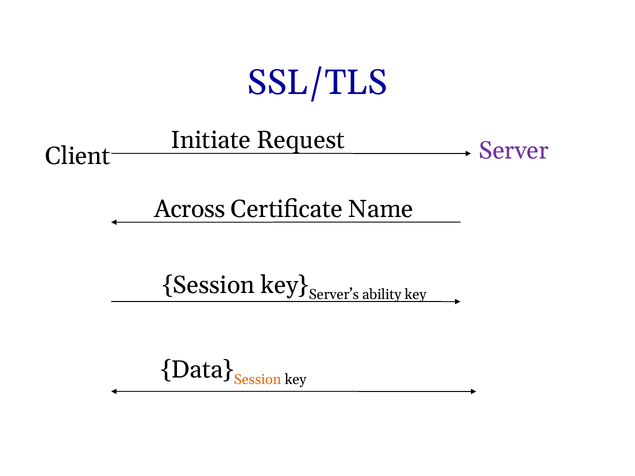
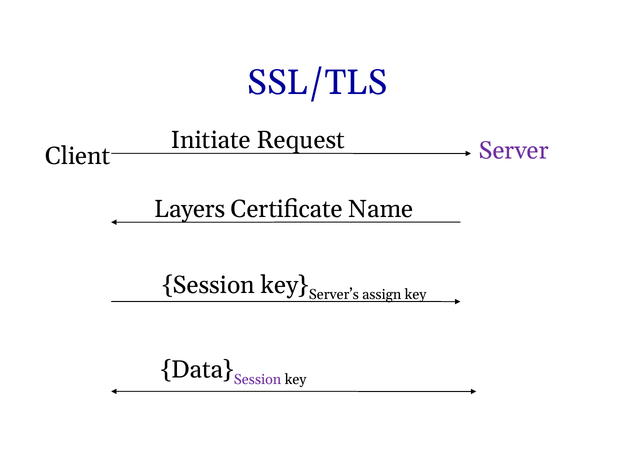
Across: Across -> Layers (190, 209)
ability: ability -> assign (382, 295)
Session colour: orange -> purple (258, 380)
